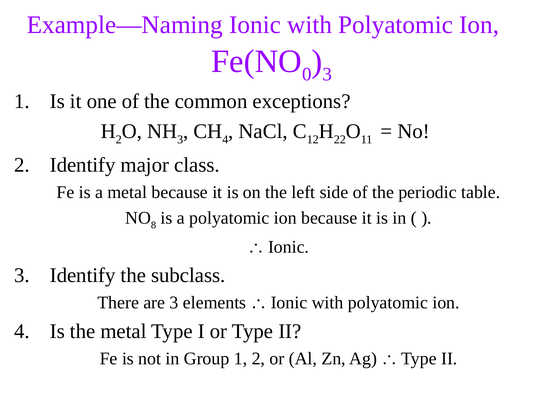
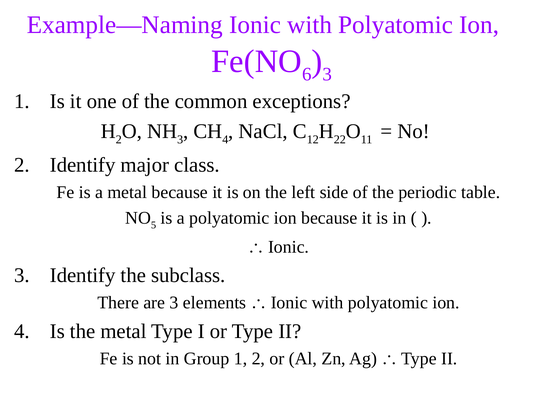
0: 0 -> 6 (307, 74)
8: 8 -> 5 (154, 225)
